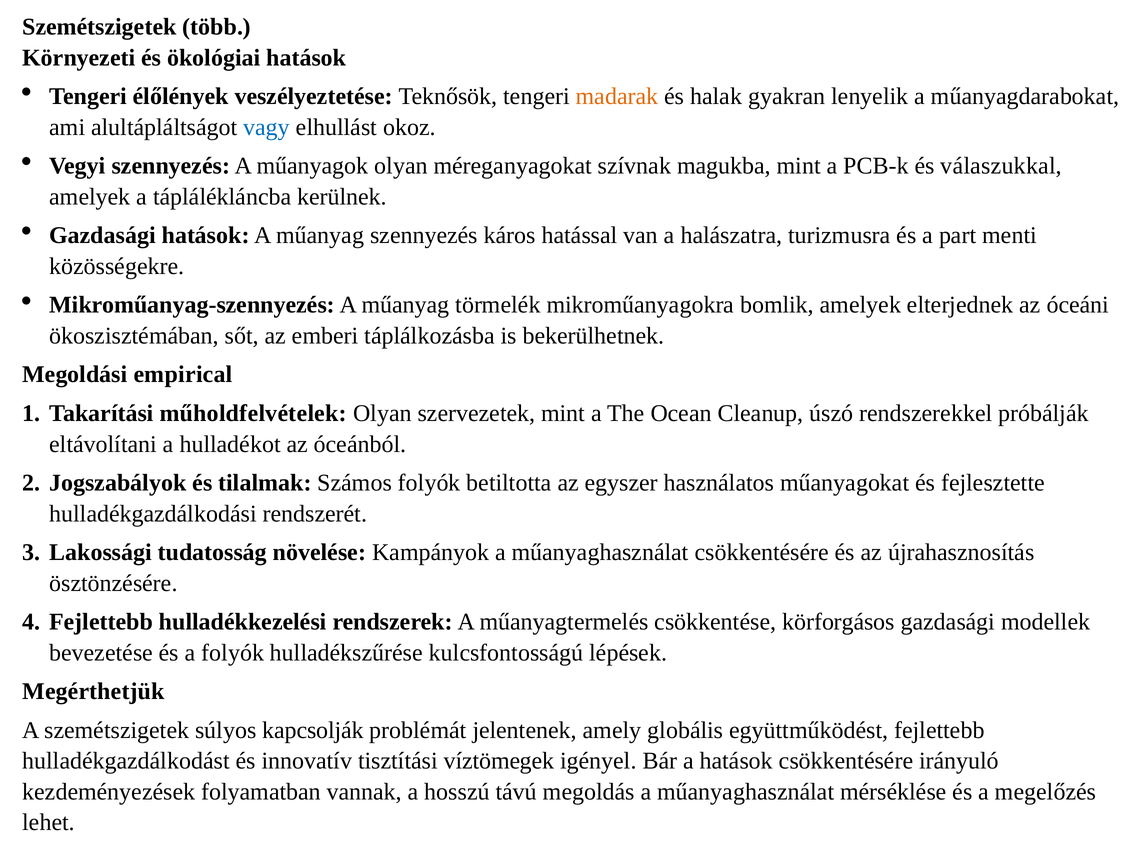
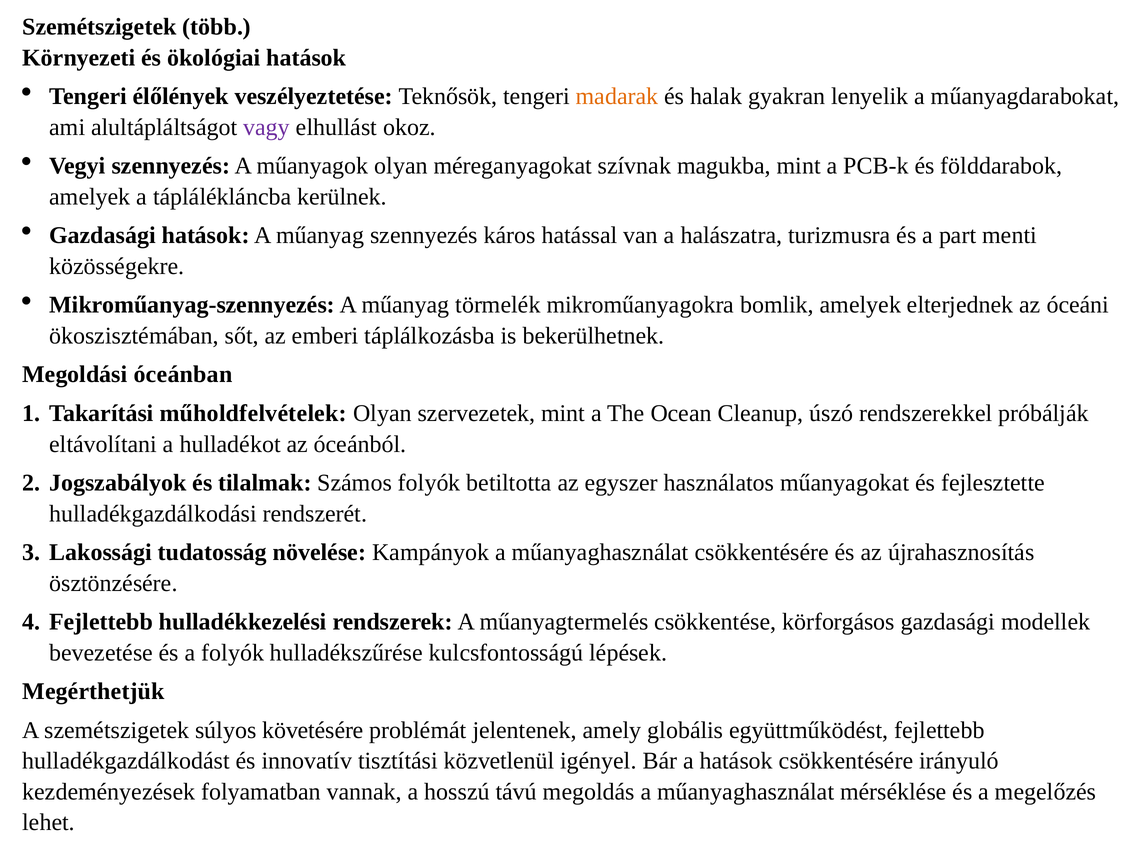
vagy colour: blue -> purple (267, 127)
válaszukkal: válaszukkal -> földdarabok (1001, 166)
empirical: empirical -> óceánban (183, 374)
kapcsolják: kapcsolják -> követésére (313, 730)
víztömegek: víztömegek -> közvetlenül (499, 761)
